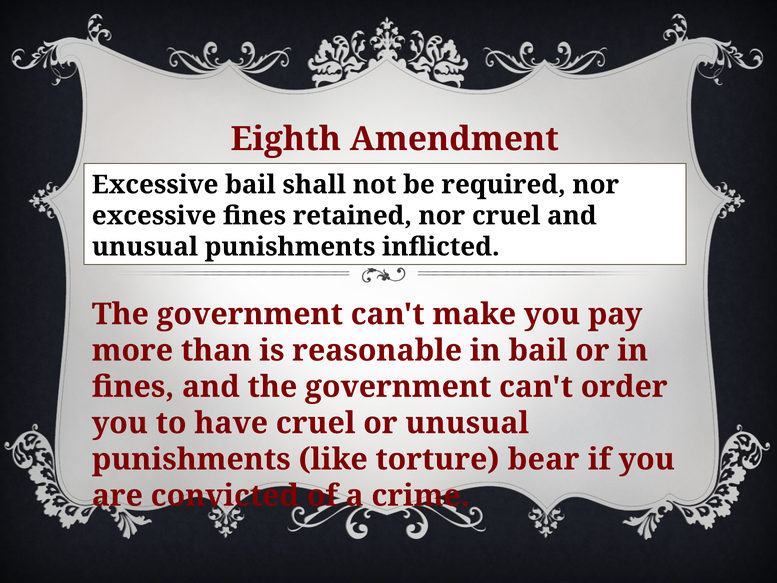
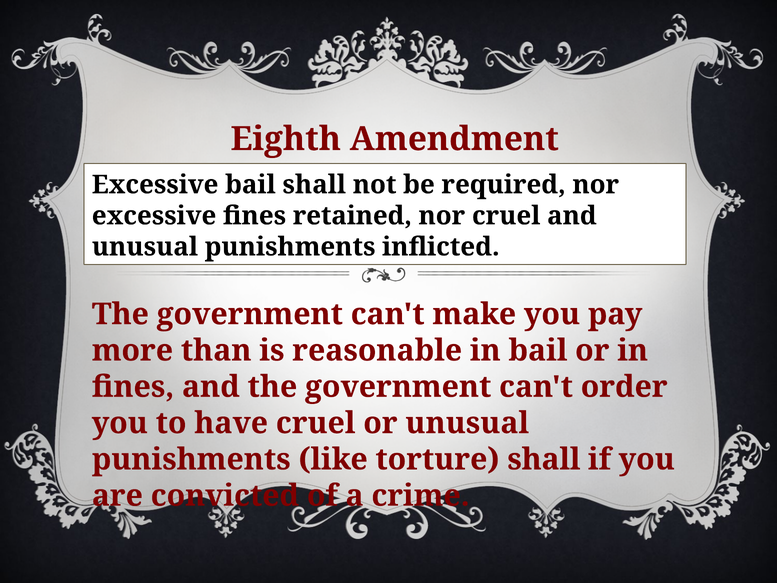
torture bear: bear -> shall (544, 459)
